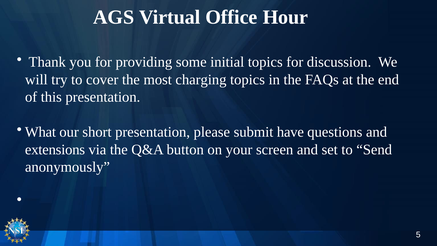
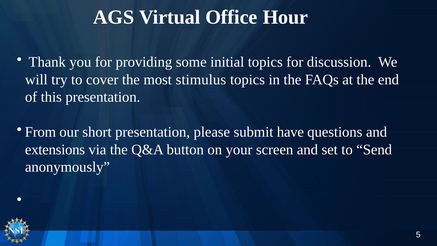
charging: charging -> stimulus (201, 80)
What: What -> From (40, 132)
